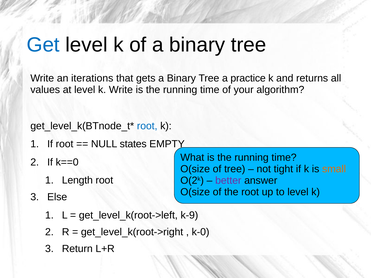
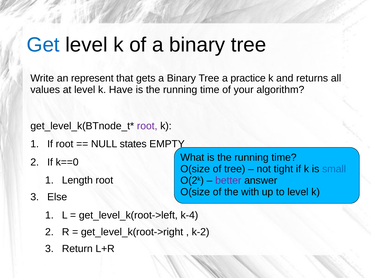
iterations: iterations -> represent (92, 78)
k Write: Write -> Have (121, 90)
root colour: blue -> purple (147, 126)
small colour: orange -> blue (334, 169)
the root: root -> with (250, 192)
k-9: k-9 -> k-4 (189, 215)
k-0: k-0 -> k-2 (201, 232)
